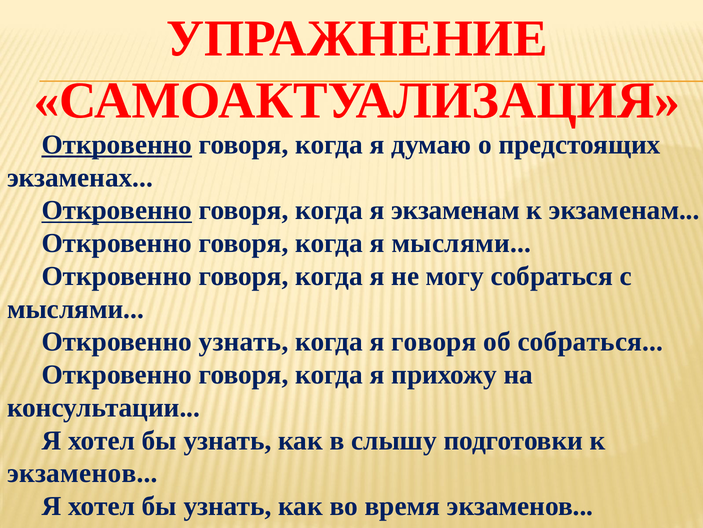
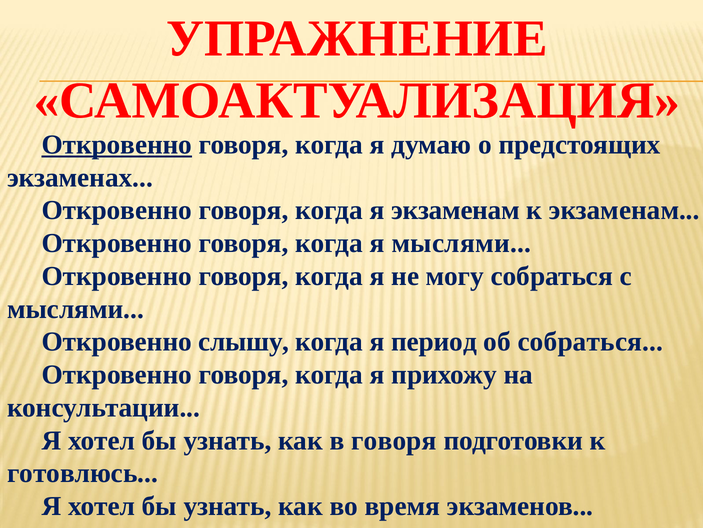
Откровенно underline: present -> none (117, 210)
Откровенно узнать: узнать -> слышу (244, 341)
я говоря: говоря -> период (434, 341)
в слышу: слышу -> говоря (394, 440)
экзаменов: экзаменов -> готовлюсь (82, 473)
